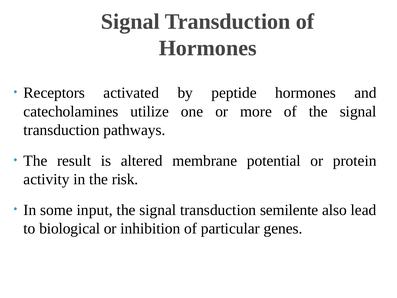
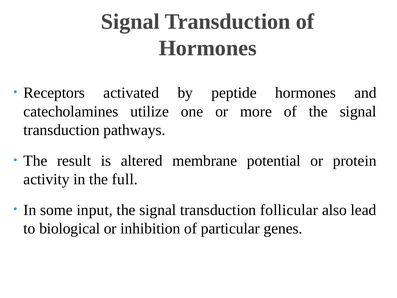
risk: risk -> full (125, 179)
semilente: semilente -> follicular (289, 210)
